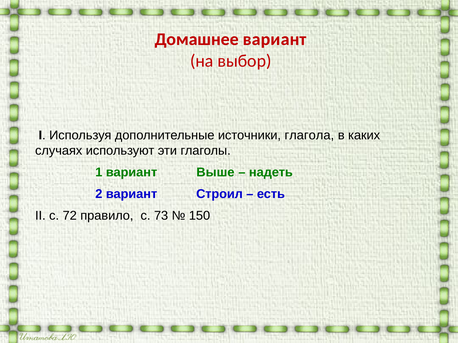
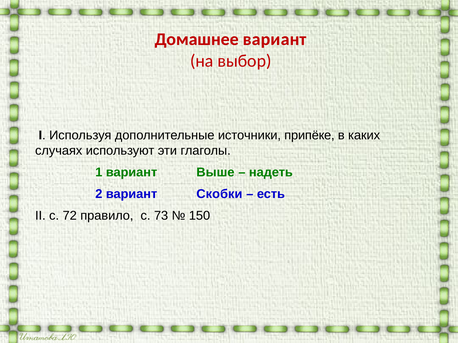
глагола: глагола -> припёке (309, 136)
Строил: Строил -> Скобки (219, 194)
